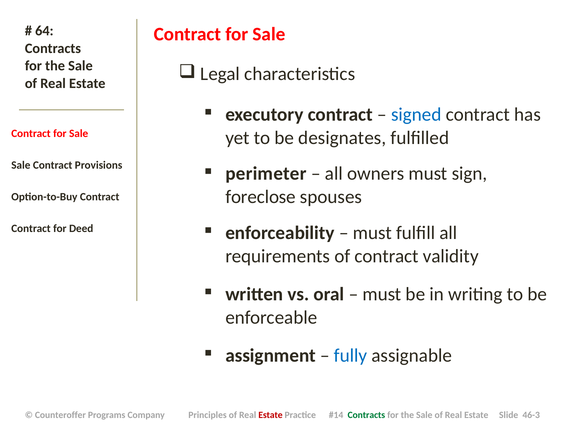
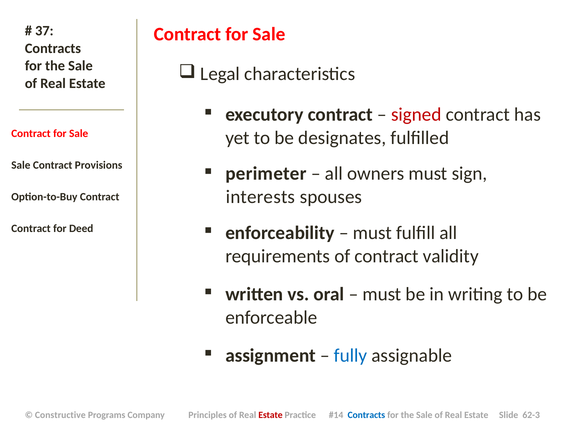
64: 64 -> 37 (44, 31)
signed colour: blue -> red (416, 114)
foreclose: foreclose -> interests (260, 197)
Counteroffer: Counteroffer -> Constructive (60, 415)
Contracts colour: green -> blue (366, 415)
46-3: 46-3 -> 62-3 (531, 415)
